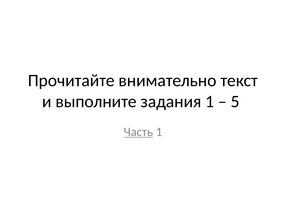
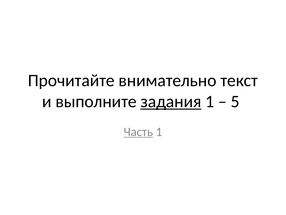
задания underline: none -> present (171, 101)
